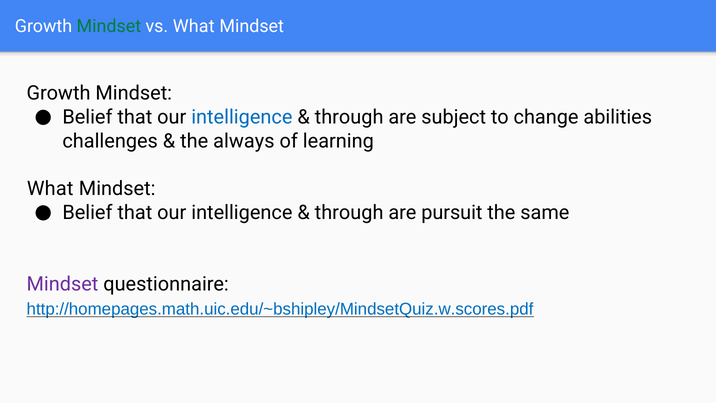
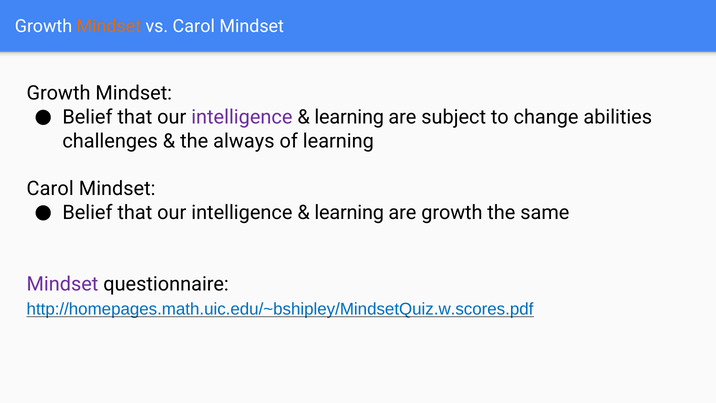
Mindset colour: green -> orange (109, 26)
vs What: What -> Carol (194, 26)
intelligence colour: blue -> purple (242, 117)
through: through -> learning (349, 117)
What: What -> Carol (50, 189)
through: through -> learning (349, 213)
are pursuit: pursuit -> growth (452, 213)
